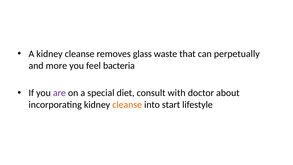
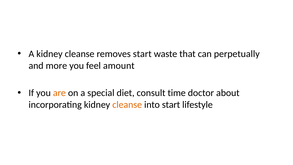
removes glass: glass -> start (142, 54)
bacteria: bacteria -> amount (119, 66)
are colour: purple -> orange (59, 93)
with: with -> time (177, 93)
